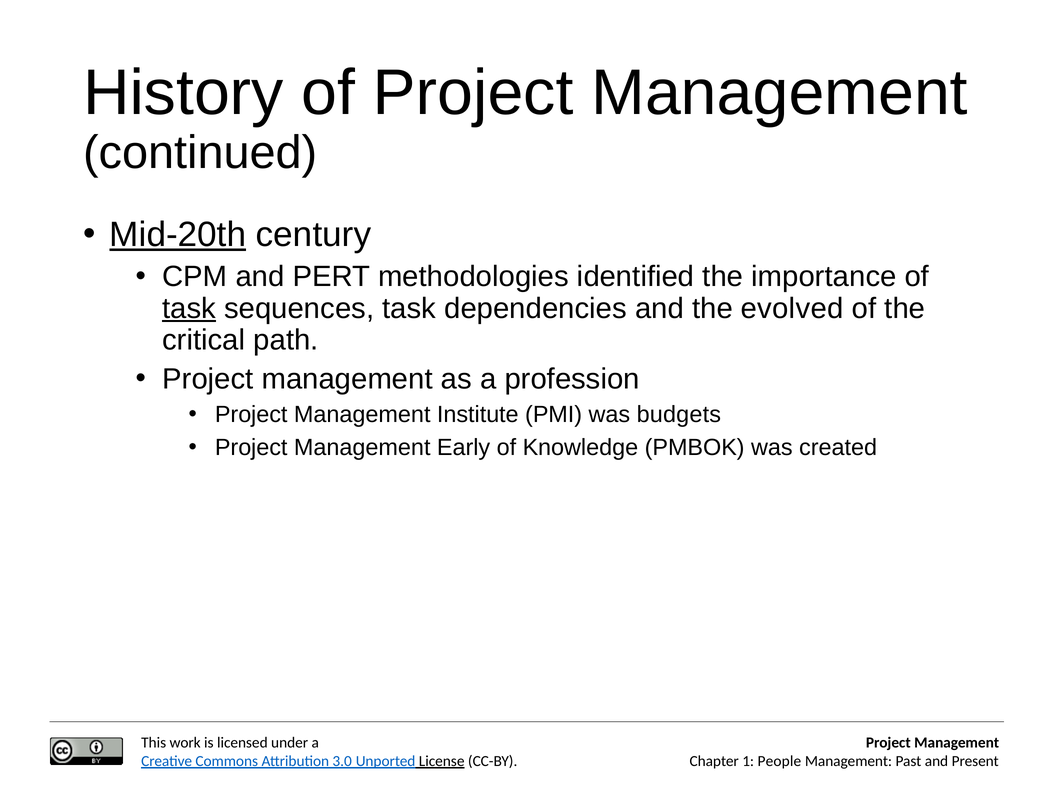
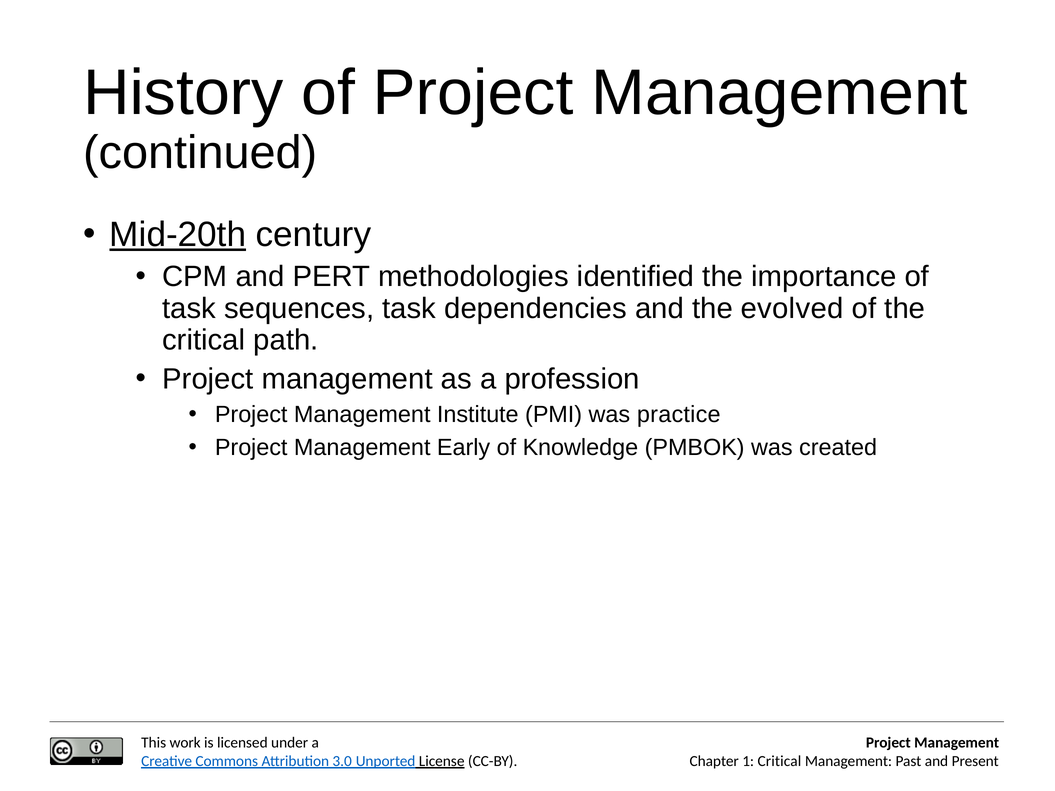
task underline: present -> none (189, 308)
budgets: budgets -> practice (679, 415)
People: People -> Critical (779, 761)
